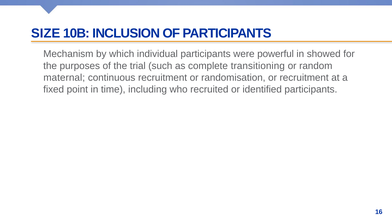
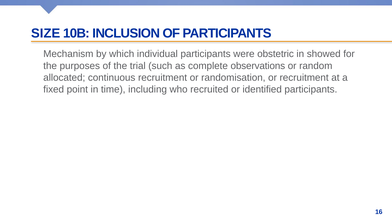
powerful: powerful -> obstetric (276, 54)
transitioning: transitioning -> observations (258, 66)
maternal: maternal -> allocated (64, 77)
